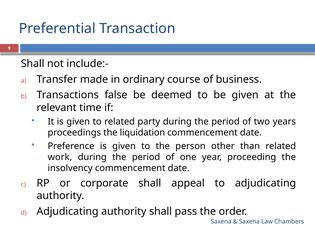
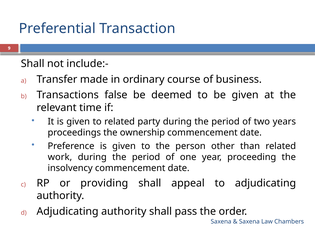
liquidation: liquidation -> ownership (142, 133)
corporate: corporate -> providing (104, 183)
